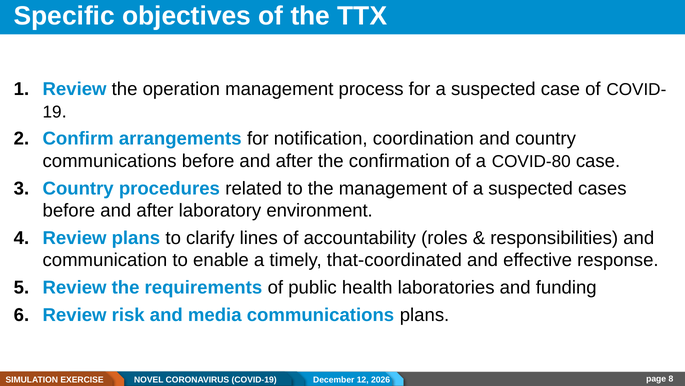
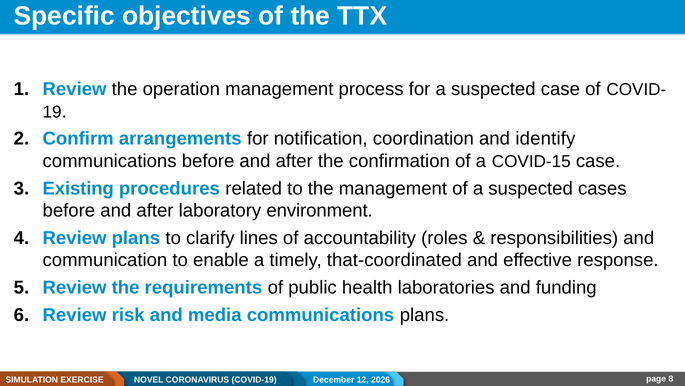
and country: country -> identify (545, 139)
COVID-80: COVID-80 -> COVID-15 (531, 161)
Country: Country -> Existing (78, 188)
